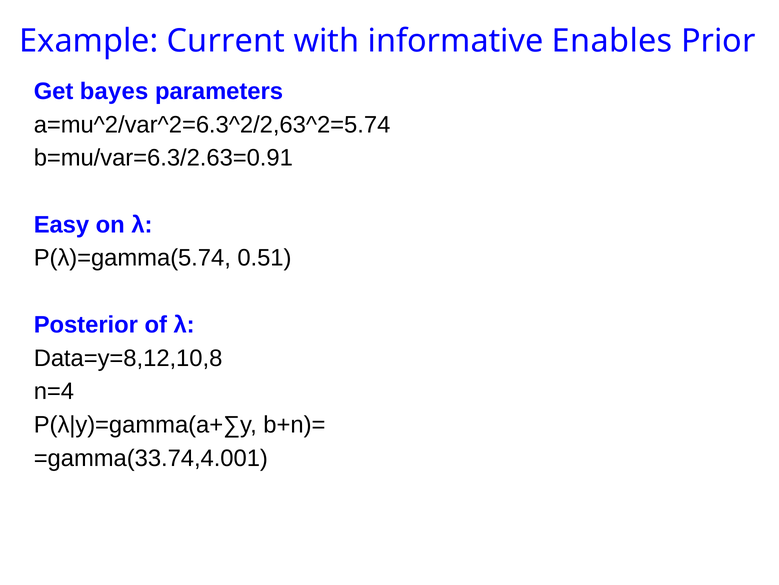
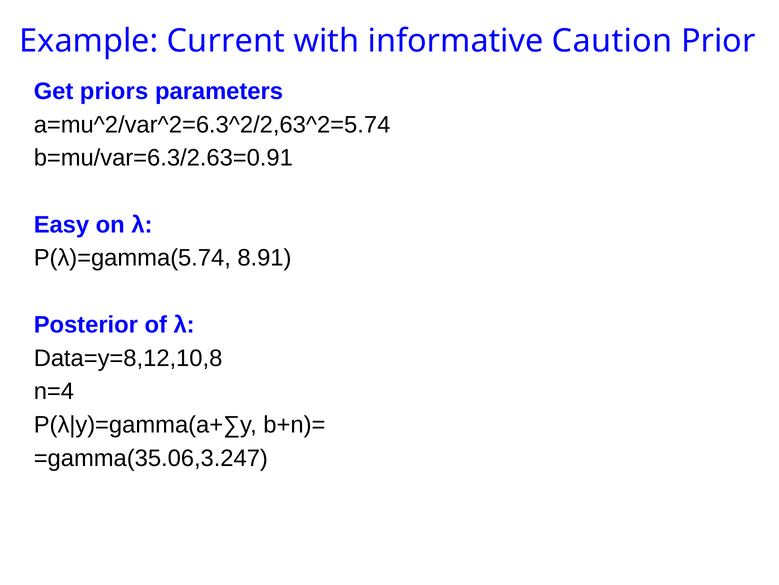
Enables: Enables -> Caution (612, 41)
bayes: bayes -> priors (114, 91)
0.51: 0.51 -> 8.91 (264, 258)
=gamma(33.74,4.001: =gamma(33.74,4.001 -> =gamma(35.06,3.247 (151, 458)
